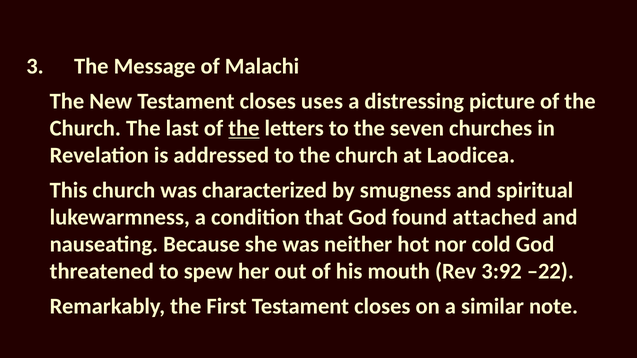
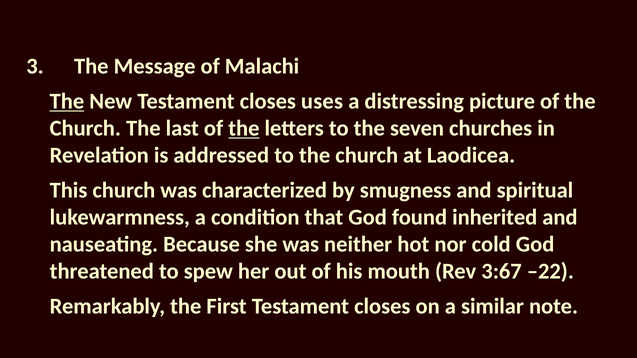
The underline: none -> present (67, 101)
attached: attached -> inherited (495, 218)
3:92: 3:92 -> 3:67 (502, 272)
